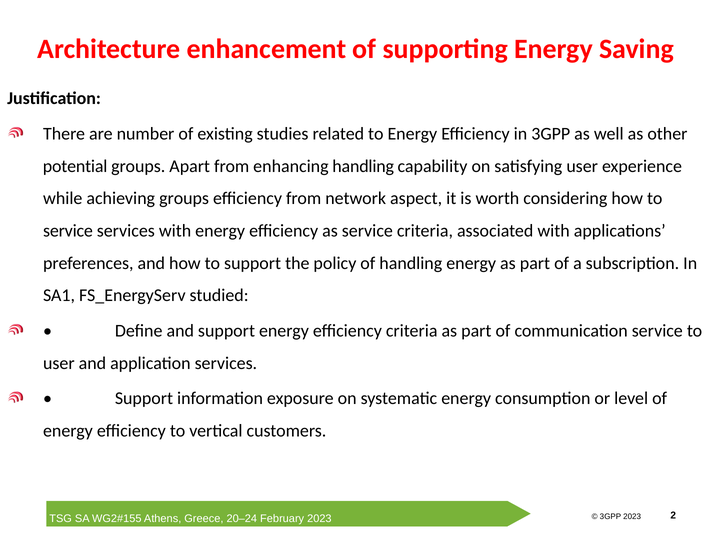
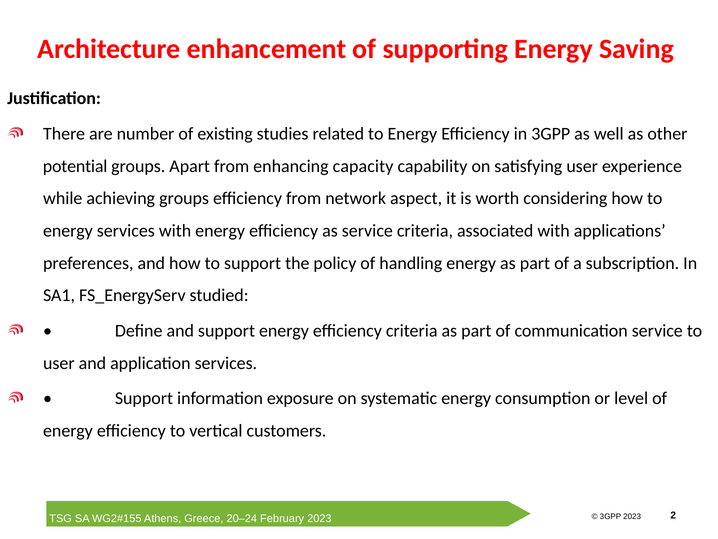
enhancing handling: handling -> capacity (363, 166)
service: service -> energy (68, 231)
